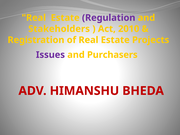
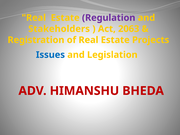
2010: 2010 -> 2063 (129, 29)
Issues colour: purple -> blue (50, 55)
Purchasers: Purchasers -> Legislation (112, 55)
